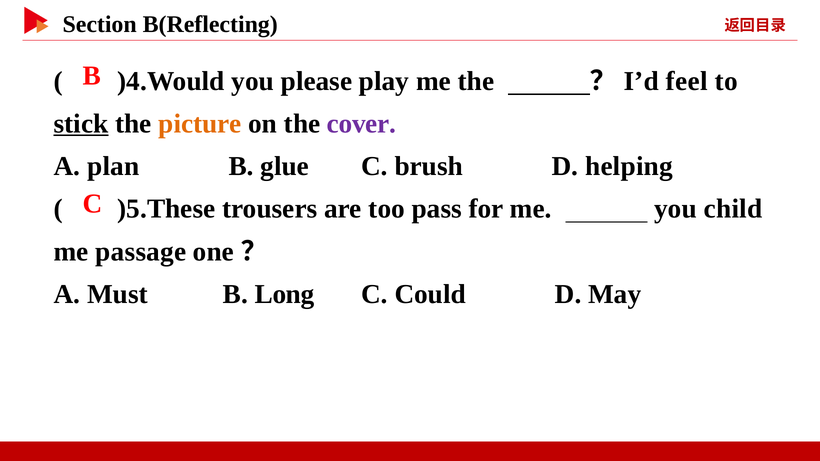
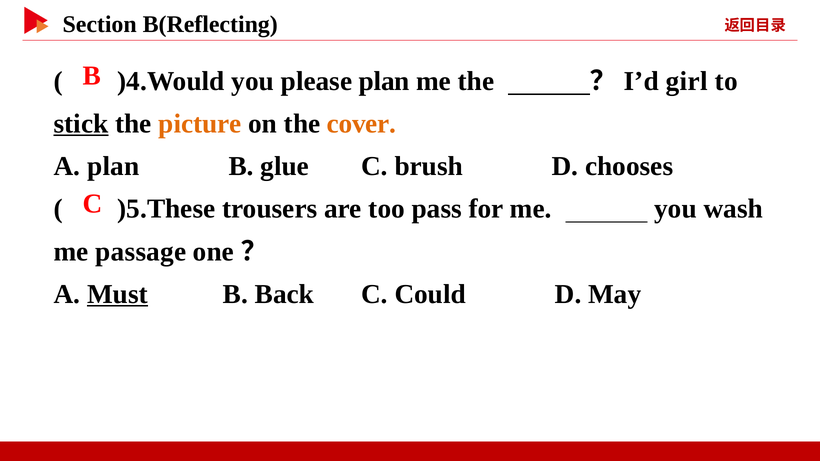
please play: play -> plan (384, 81)
feel: feel -> girl (687, 81)
cover colour: purple -> orange (361, 124)
helping: helping -> chooses (629, 166)
child: child -> wash (733, 209)
Must underline: none -> present (117, 294)
Long: Long -> Back (284, 294)
